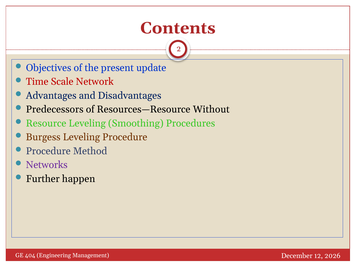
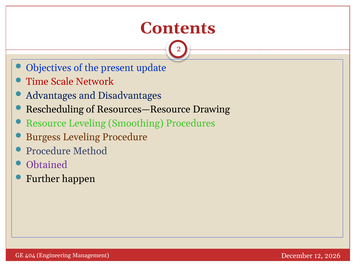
Predecessors: Predecessors -> Rescheduling (55, 109)
Without: Without -> Drawing (211, 109)
Networks: Networks -> Obtained (47, 165)
